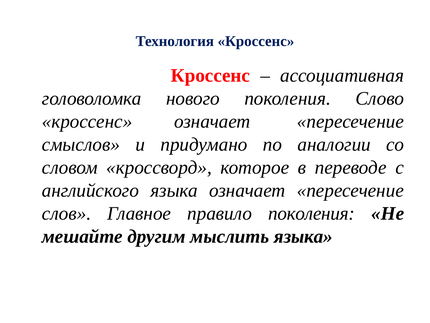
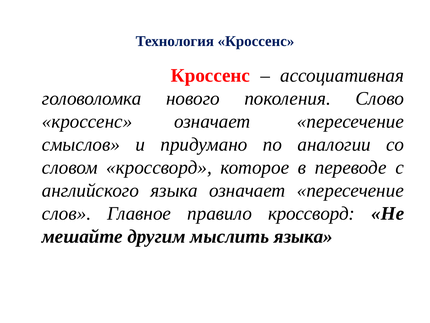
правило поколения: поколения -> кроссворд (312, 213)
